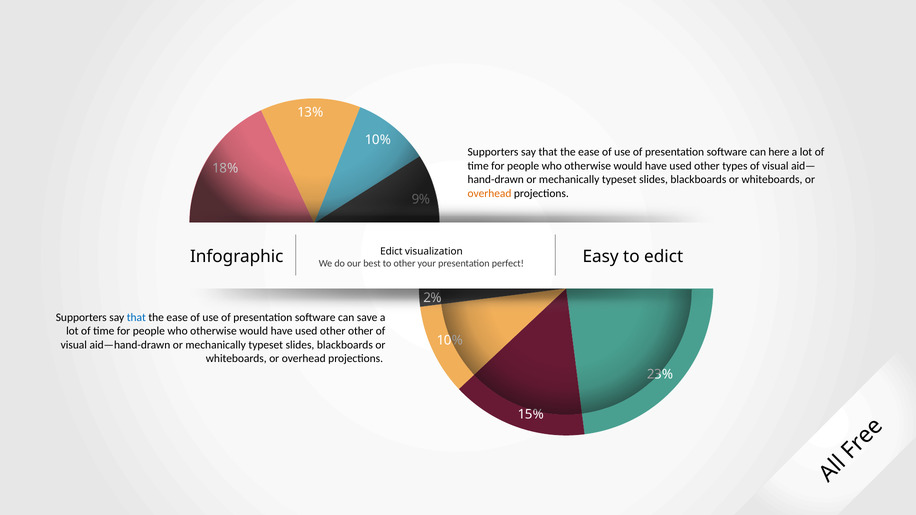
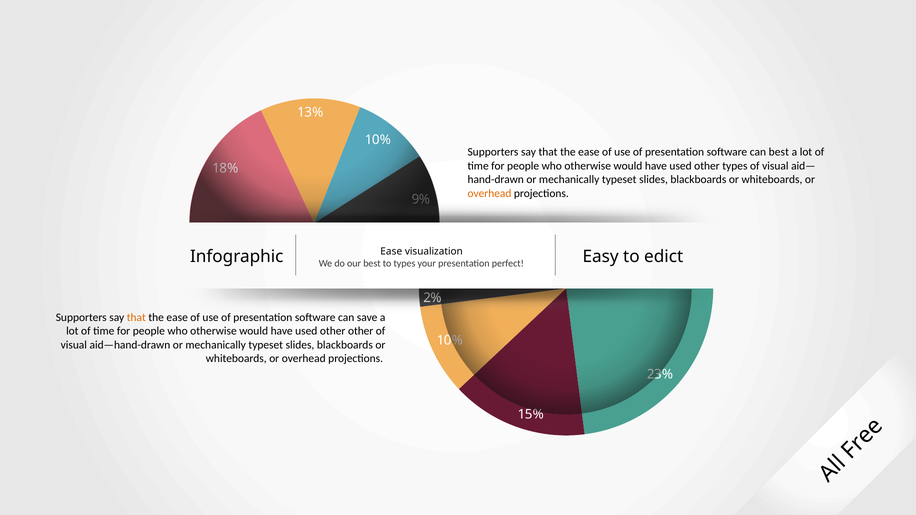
can here: here -> best (779, 152)
Infographic Edict: Edict -> Ease (391, 252)
to other: other -> types (404, 264)
that colour: blue -> orange (136, 317)
